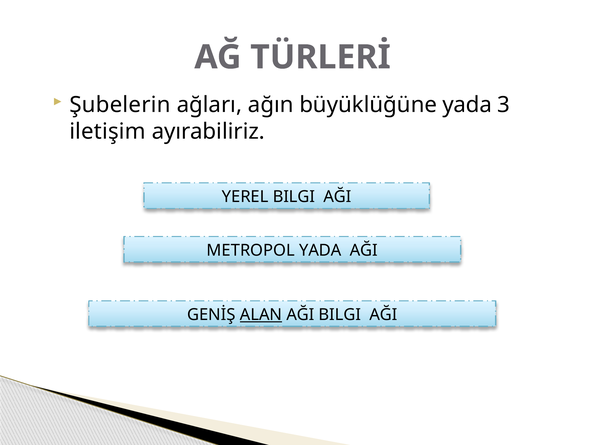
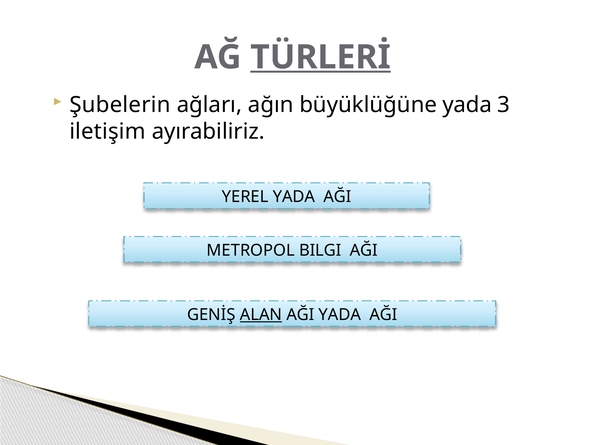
TÜRLERİ underline: none -> present (320, 57)
YEREL BILGI: BILGI -> YADA (294, 197)
METROPOL YADA: YADA -> BILGI (320, 251)
AĞI BILGI: BILGI -> YADA (340, 315)
